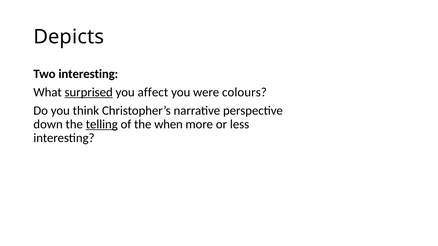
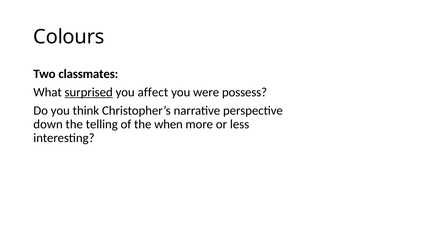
Depicts: Depicts -> Colours (69, 37)
Two interesting: interesting -> classmates (88, 74)
colours: colours -> possess (245, 92)
telling underline: present -> none (102, 124)
